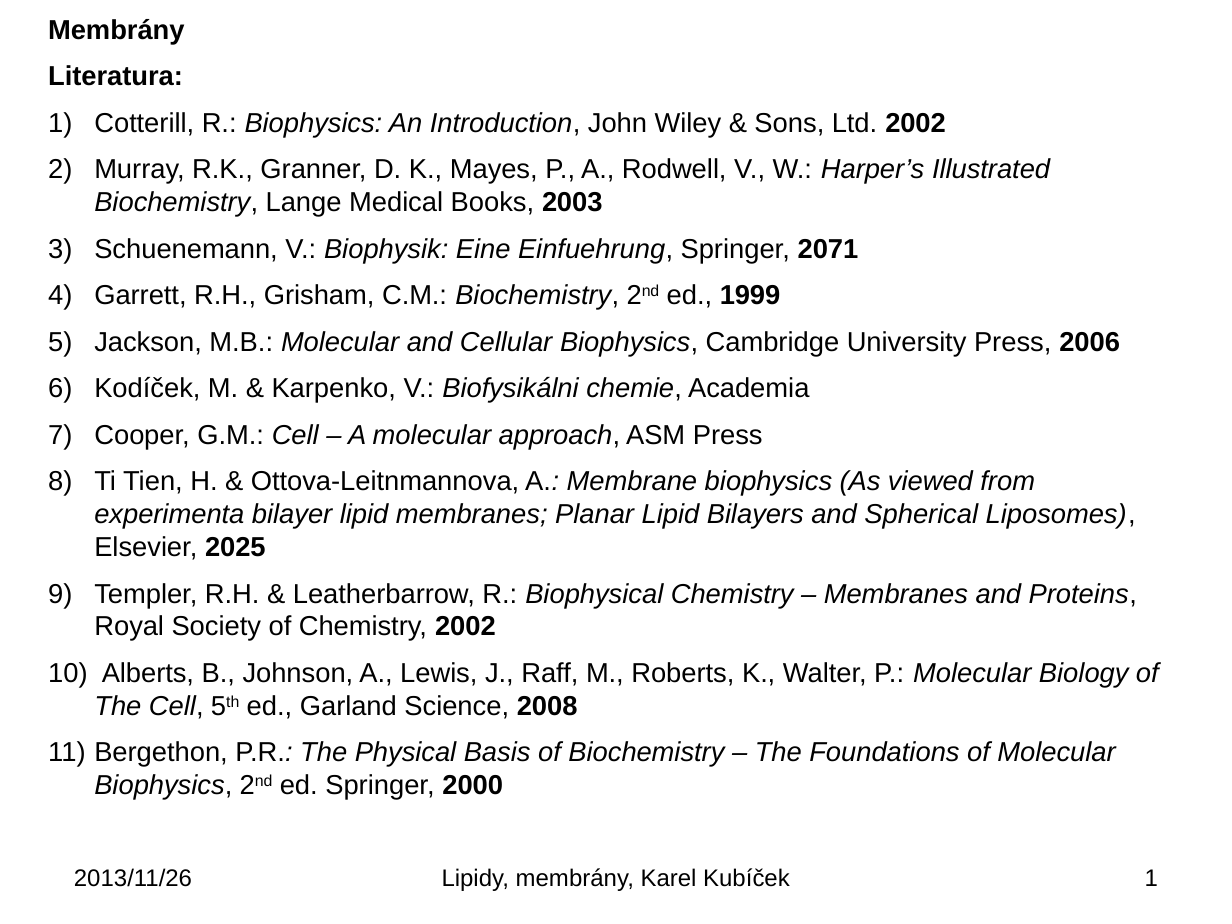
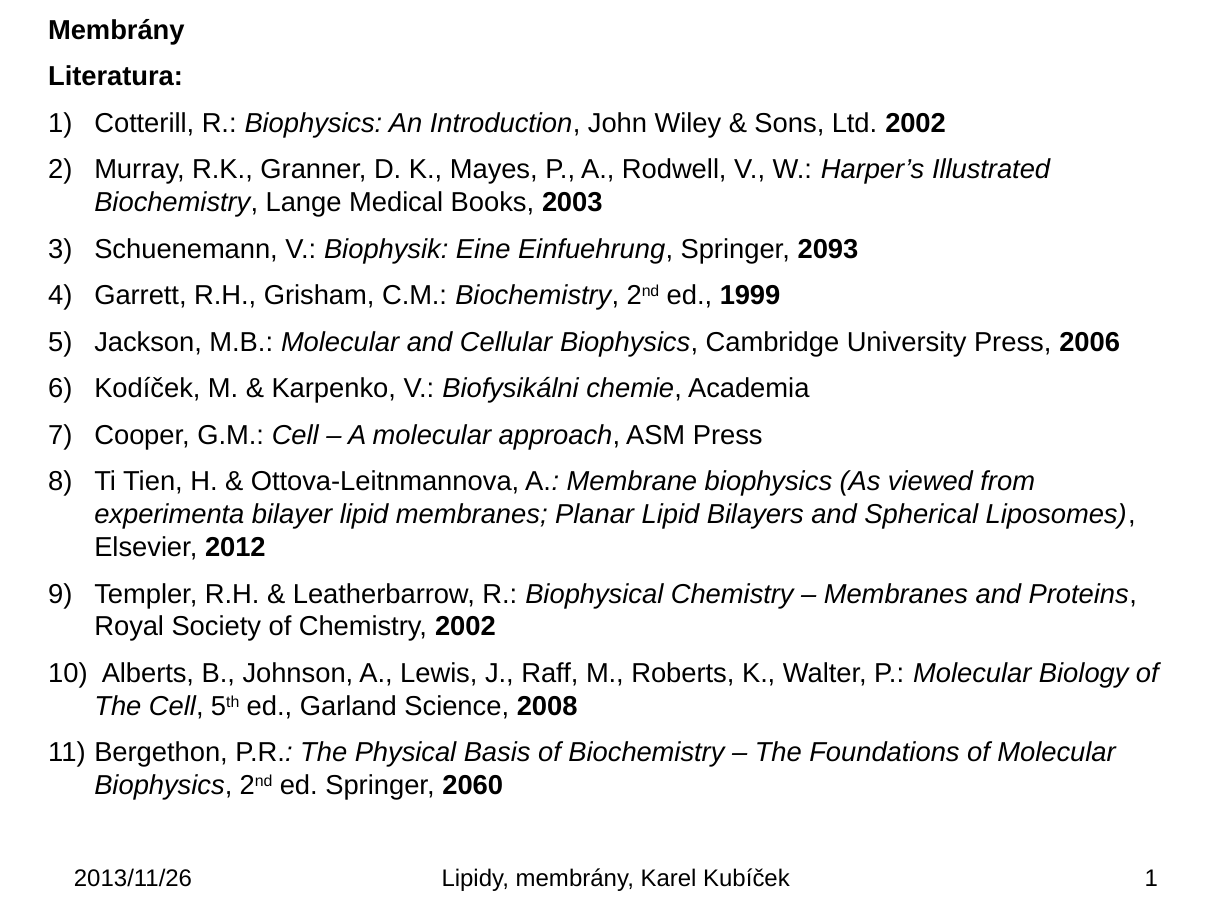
2071: 2071 -> 2093 (828, 249)
2025: 2025 -> 2012 (235, 548)
2000: 2000 -> 2060 (473, 786)
